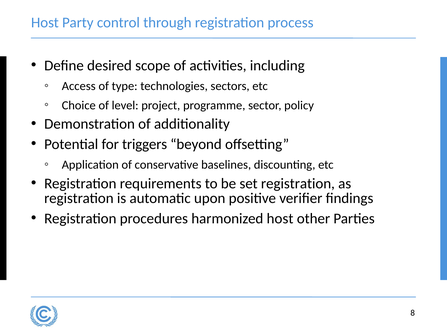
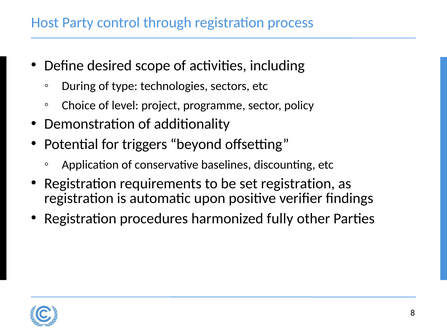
Access: Access -> During (79, 86)
harmonized host: host -> fully (280, 219)
